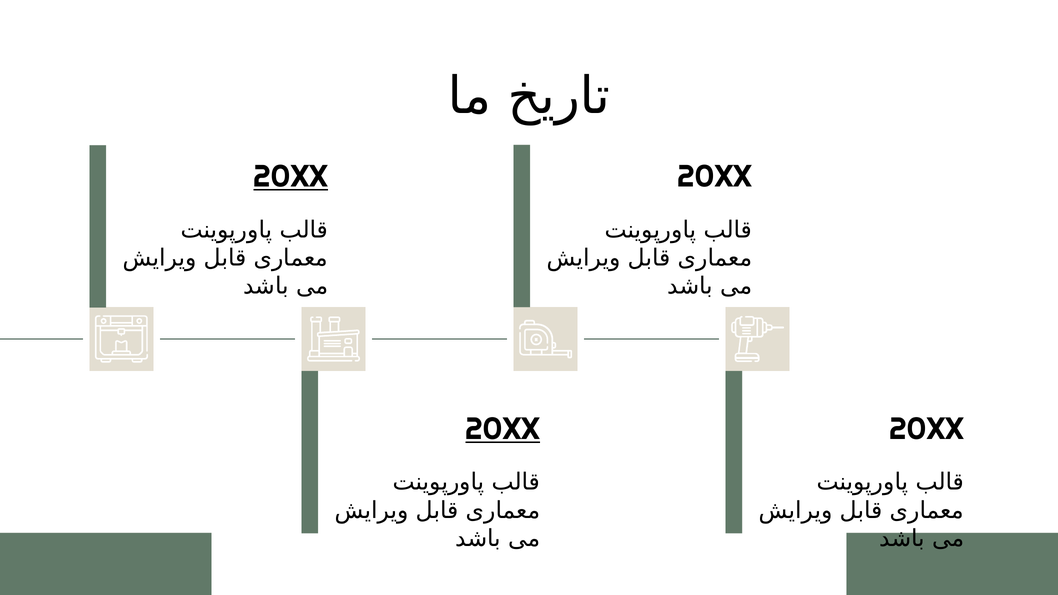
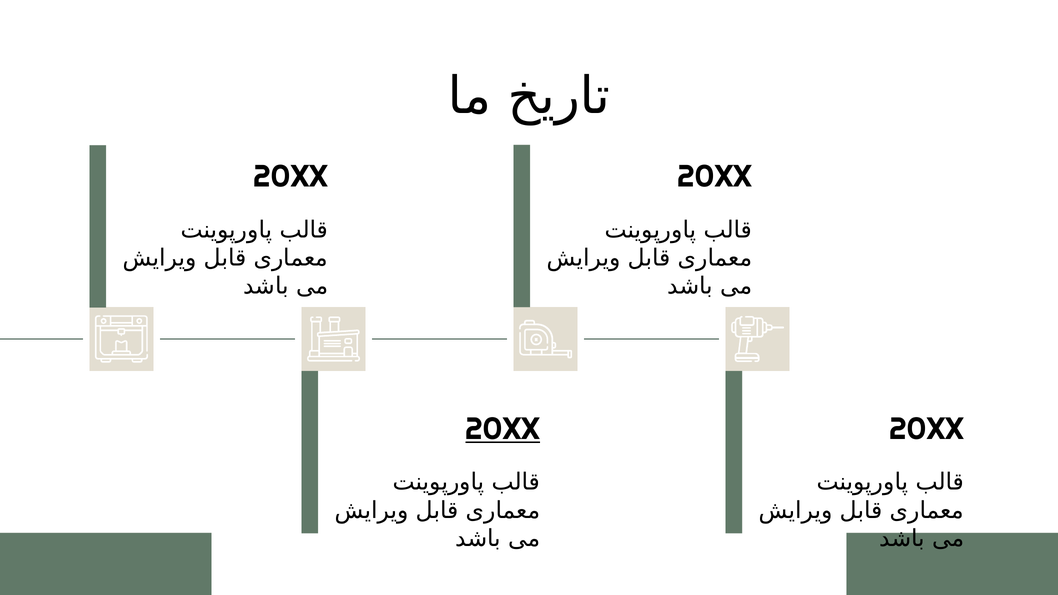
20XX underline: present -> none (291, 177)
